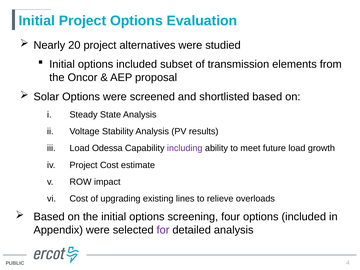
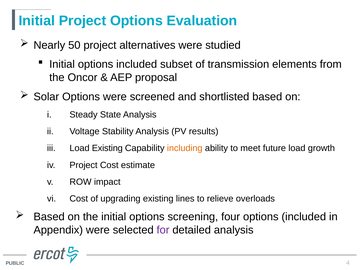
20: 20 -> 50 (74, 45)
Load Odessa: Odessa -> Existing (107, 148)
including colour: purple -> orange (185, 148)
